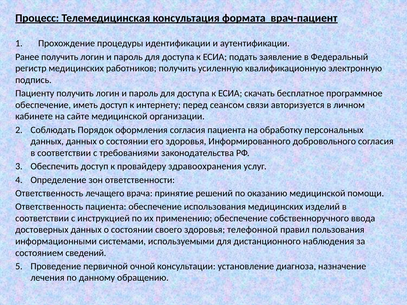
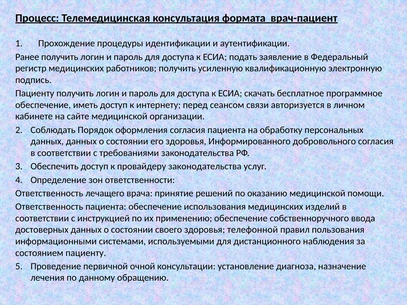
провайдеру здравоохранения: здравоохранения -> законодательства (205, 167)
состоянием сведений: сведений -> пациенту (86, 253)
